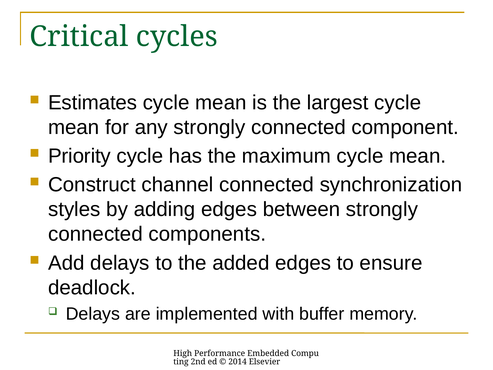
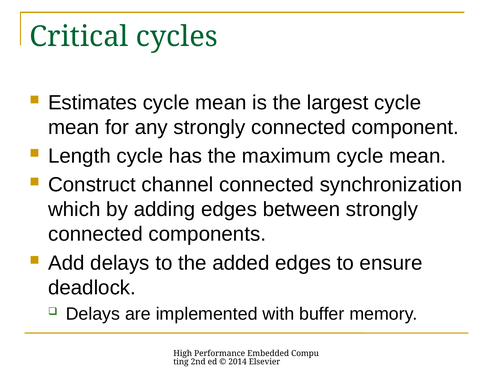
Priority: Priority -> Length (79, 156)
styles: styles -> which (74, 209)
